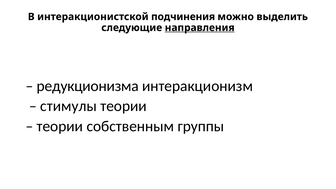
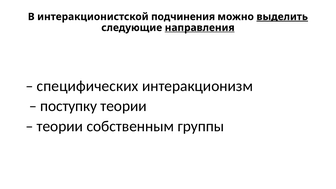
выделить underline: none -> present (282, 17)
редукционизма: редукционизма -> специфических (88, 86)
стимулы: стимулы -> поступку (69, 106)
